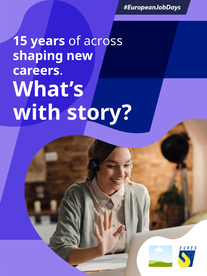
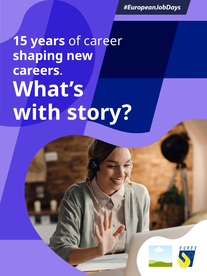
across: across -> career (103, 41)
